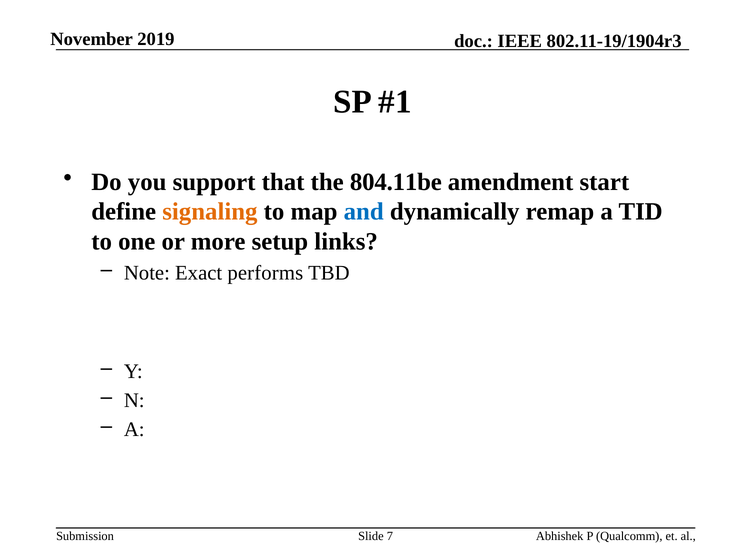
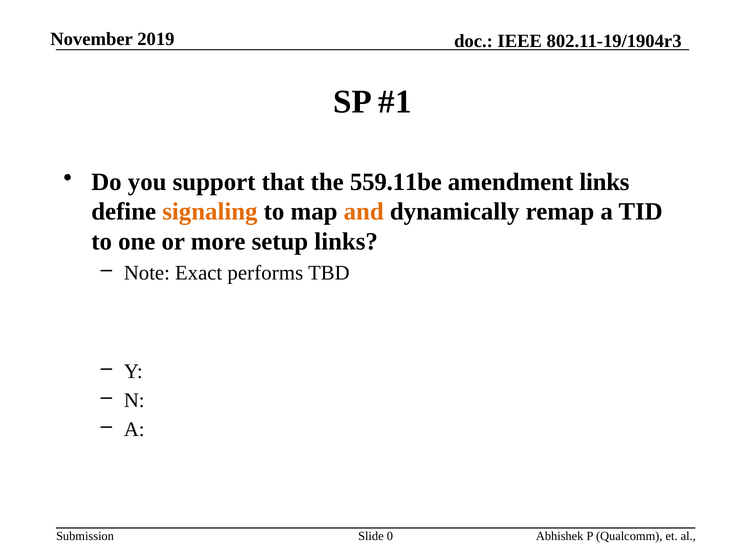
804.11be: 804.11be -> 559.11be (396, 182)
amendment start: start -> links (604, 182)
and colour: blue -> orange (364, 212)
7: 7 -> 0 (390, 536)
